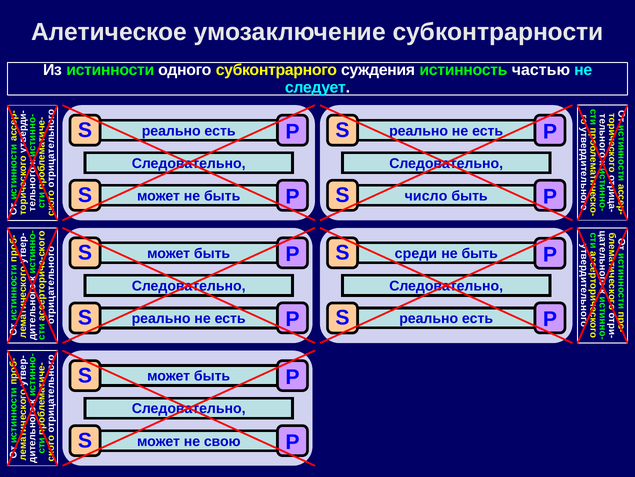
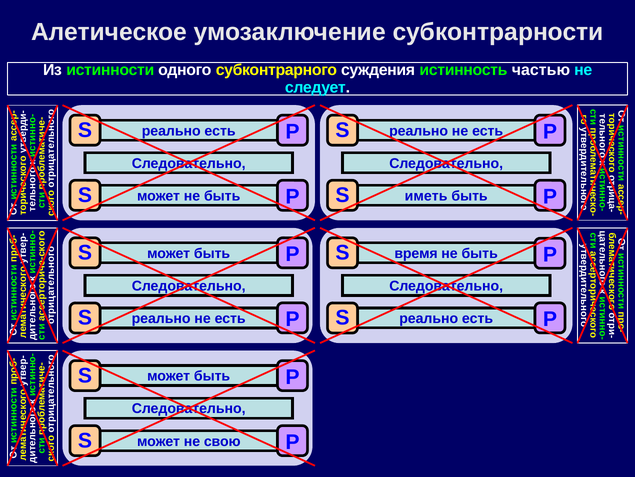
число: число -> иметь (426, 196)
среди: среди -> время (416, 253)
